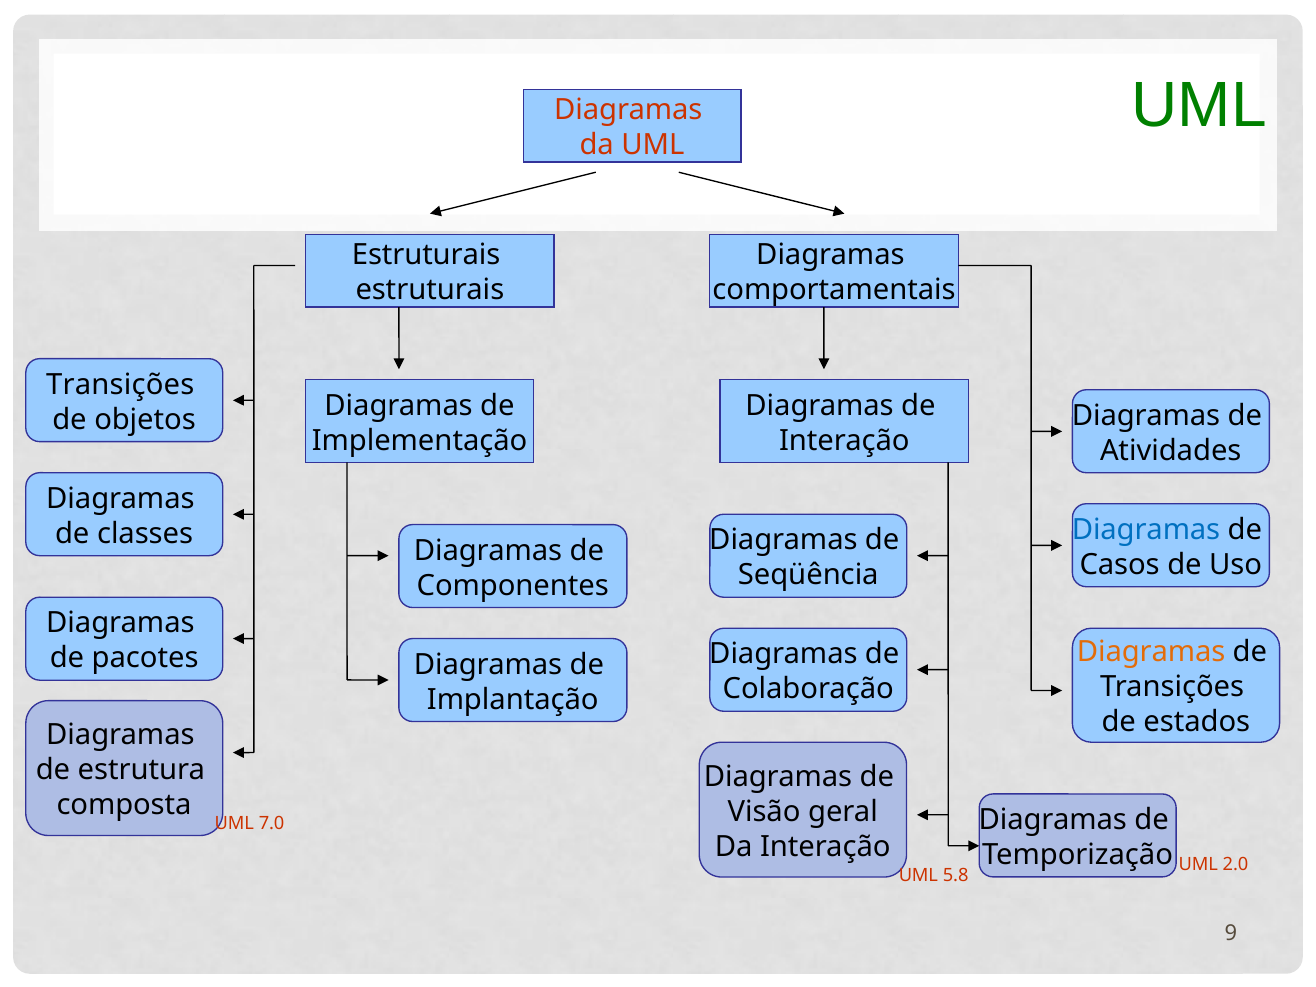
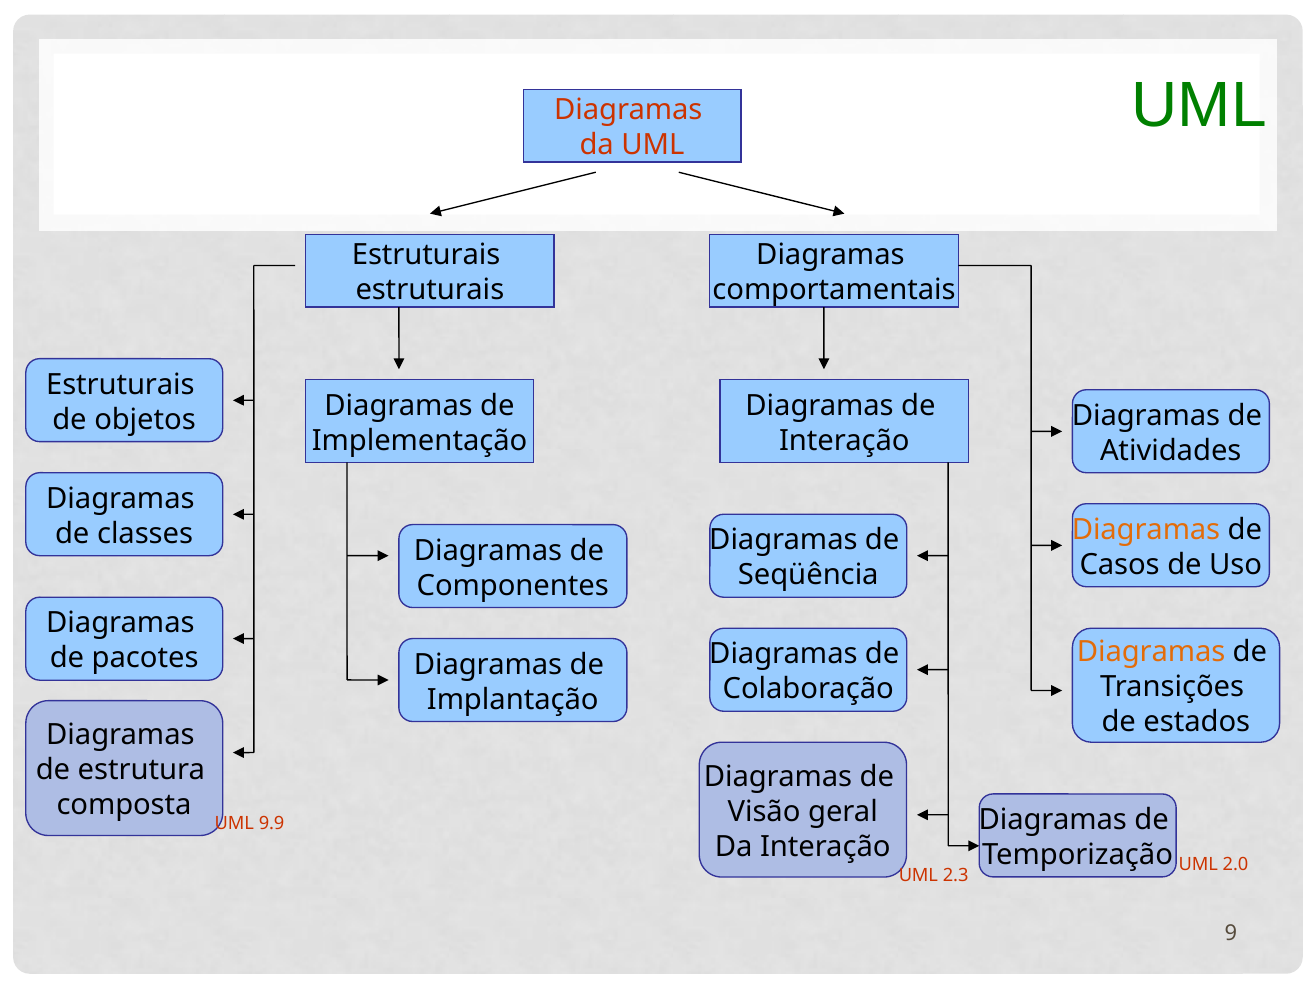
Transições: Transições -> Estruturais (120, 385)
Diagramas colour: blue -> orange (1146, 530)
7.0: 7.0 -> 9.9 (272, 823)
5.8: 5.8 -> 2.3 (956, 875)
